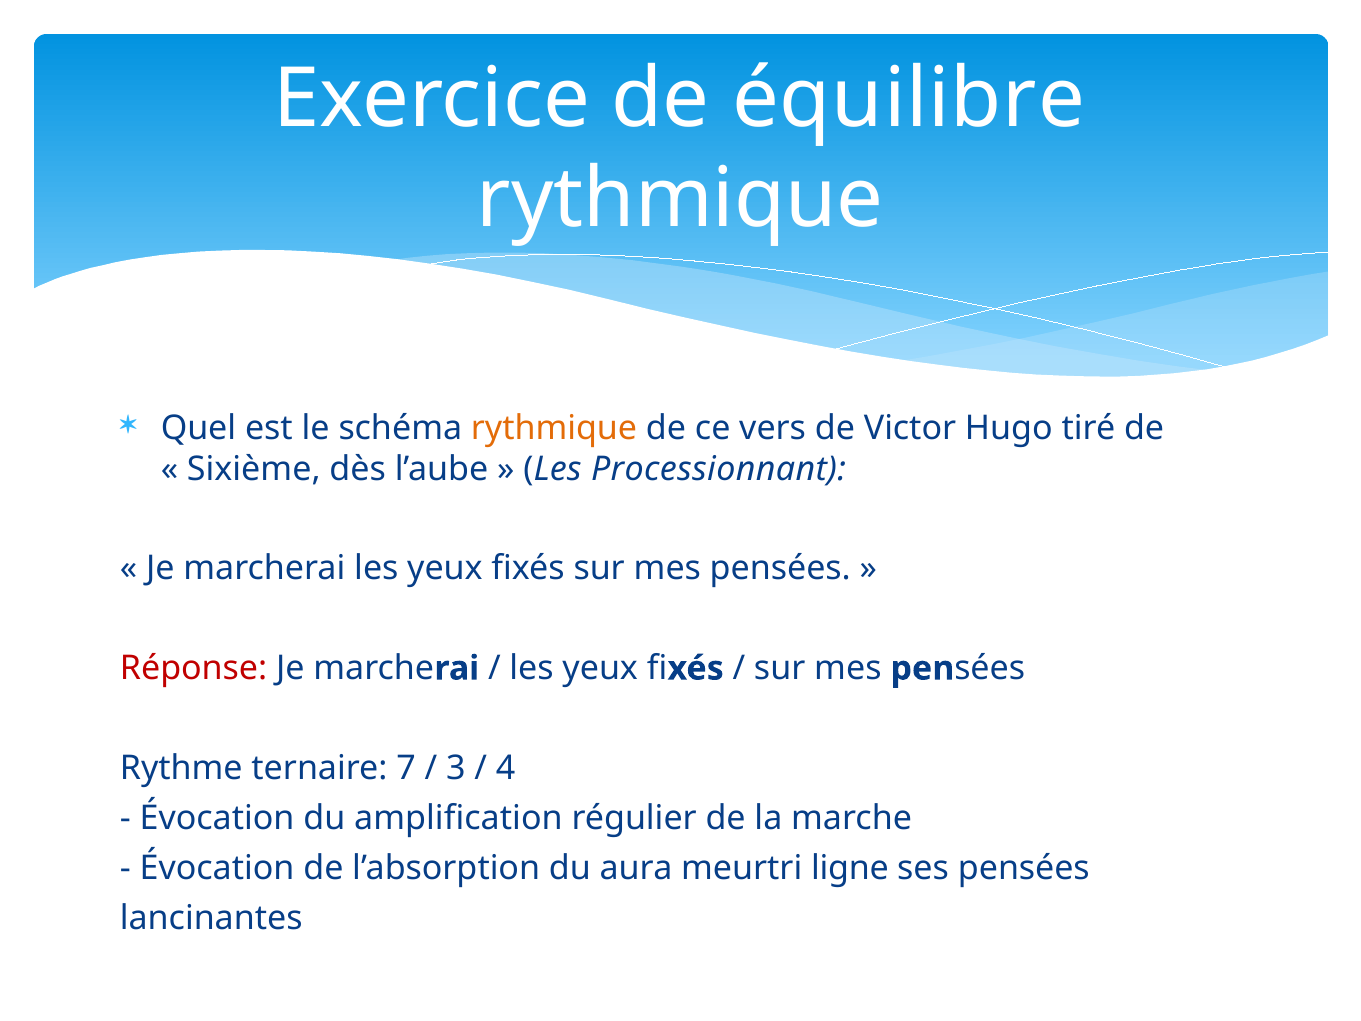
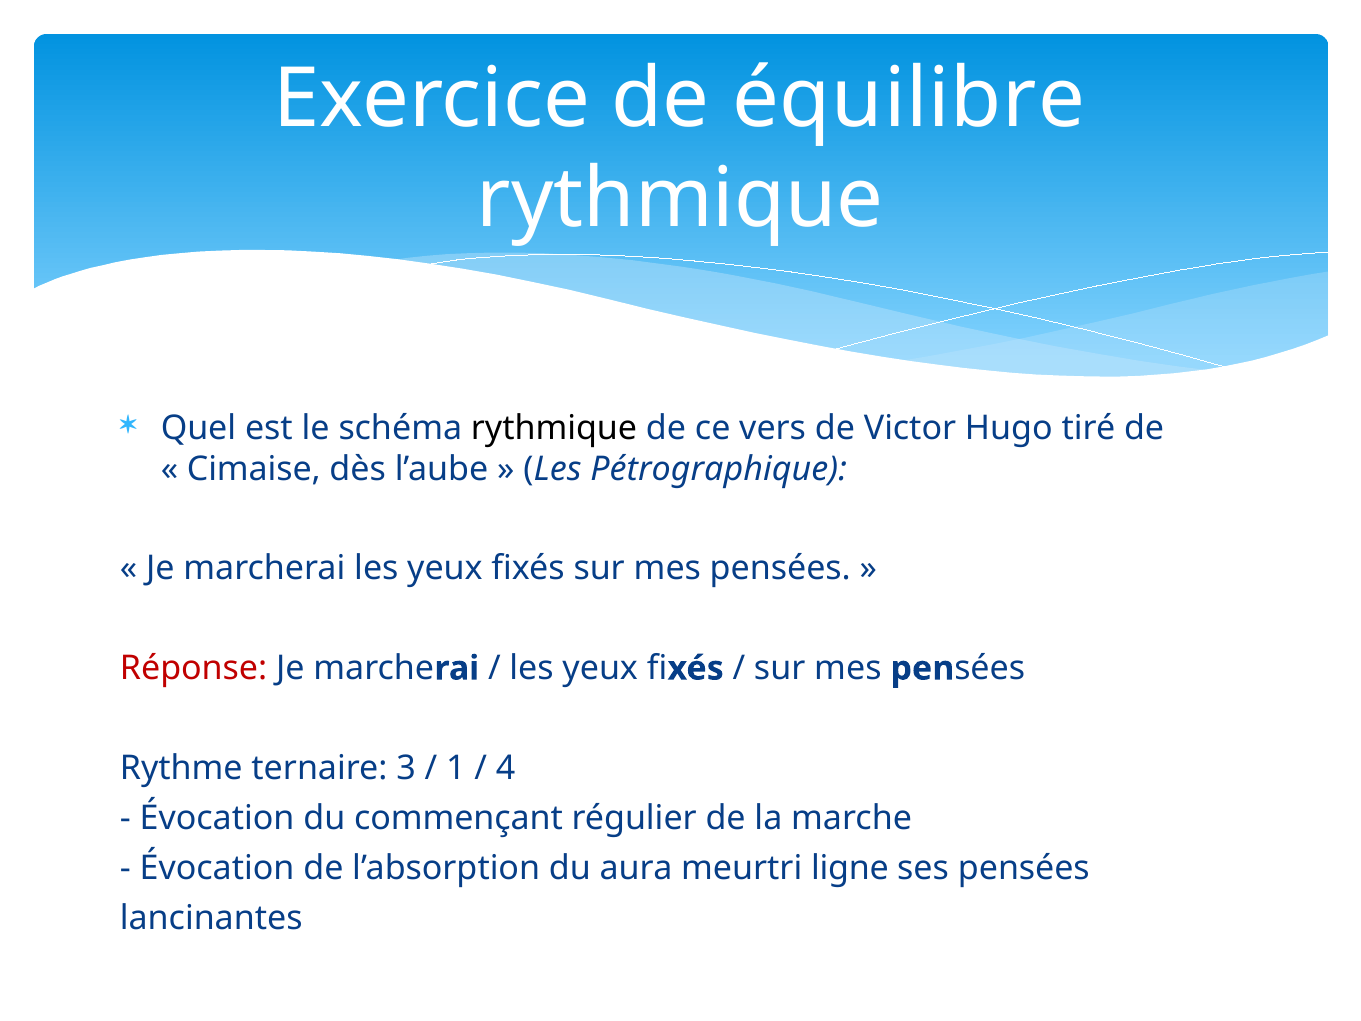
rythmique colour: orange -> black (554, 428)
Sixième: Sixième -> Cimaise (254, 469)
Processionnant: Processionnant -> Pétrographique (719, 469)
7: 7 -> 3 (406, 768)
3: 3 -> 1 (456, 768)
amplification: amplification -> commençant (458, 818)
